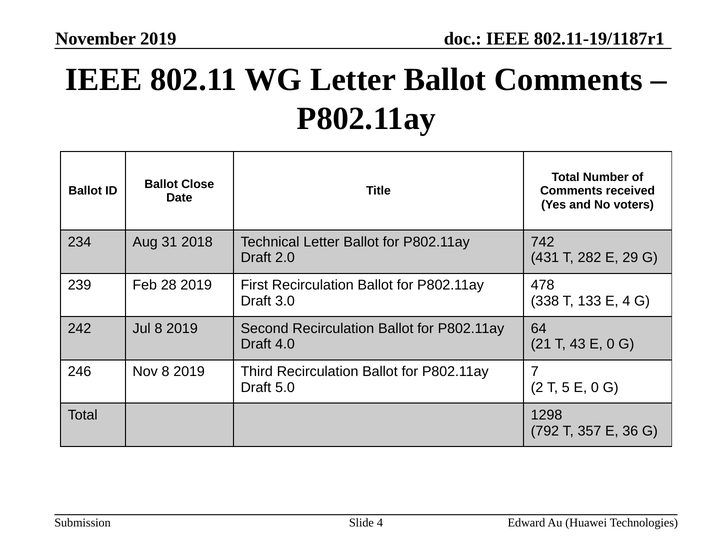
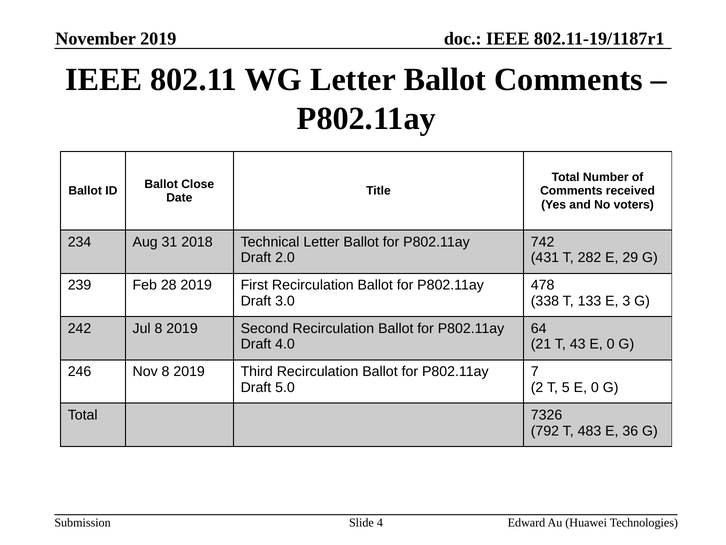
E 4: 4 -> 3 (626, 301)
1298: 1298 -> 7326 (547, 415)
357: 357 -> 483 (589, 430)
